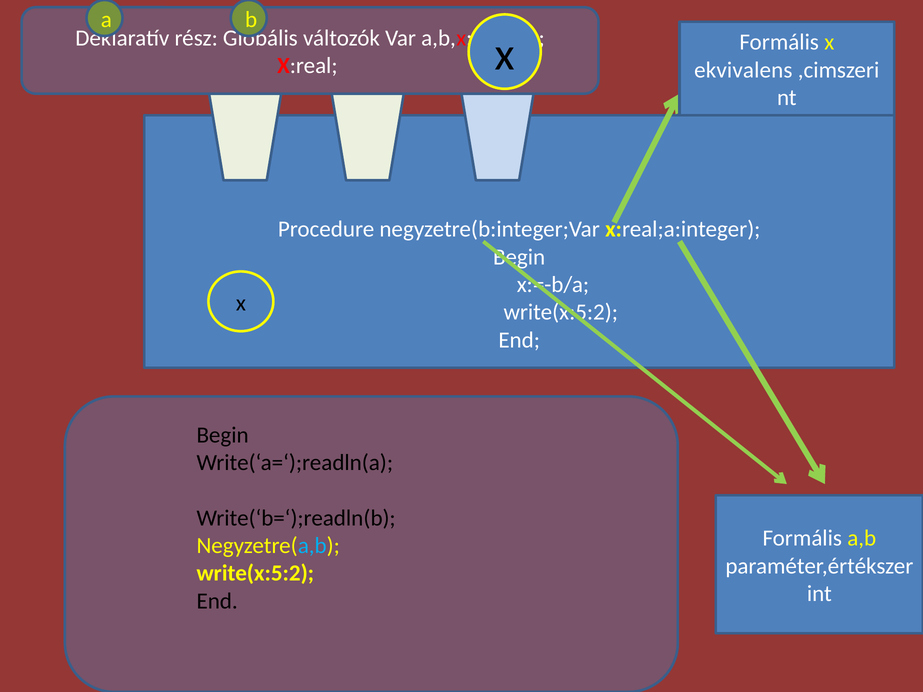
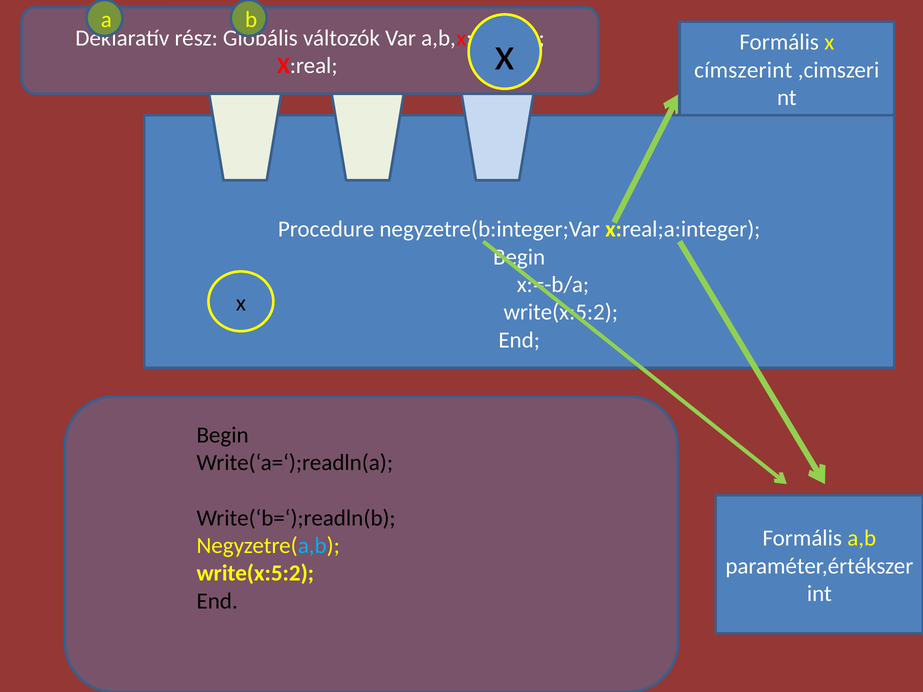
ekvivalens: ekvivalens -> címszerint (743, 70)
